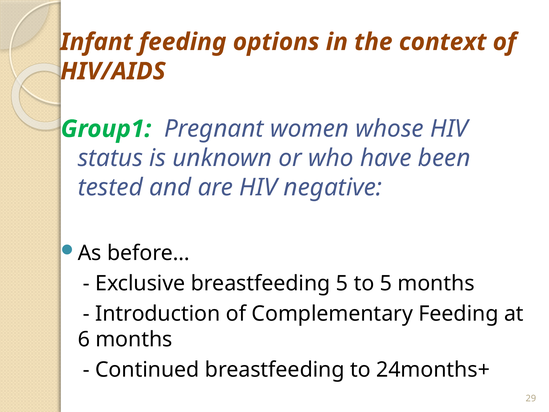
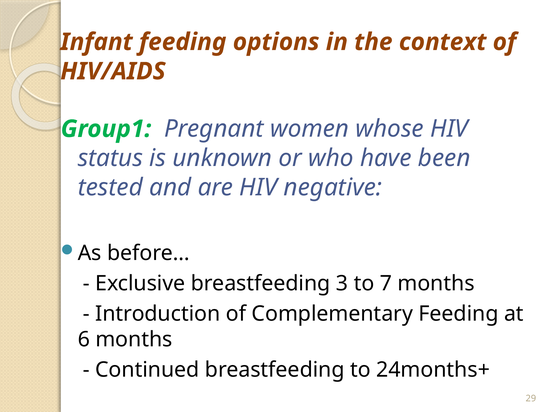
breastfeeding 5: 5 -> 3 (342, 283)
to 5: 5 -> 7 (386, 283)
